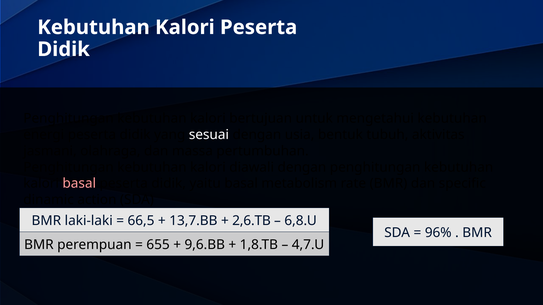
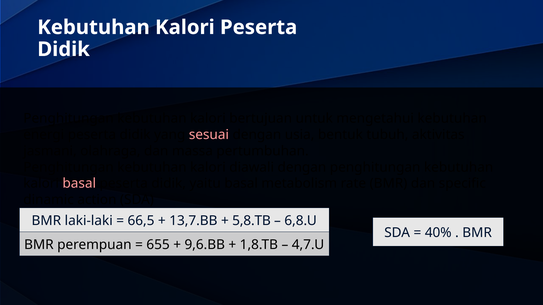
sesuai colour: white -> pink (209, 135)
2,6.TB: 2,6.TB -> 5,8.TB (252, 221)
96%: 96% -> 40% (438, 233)
